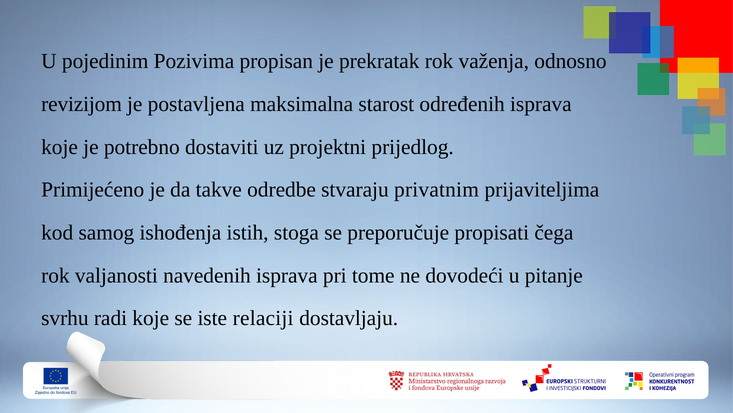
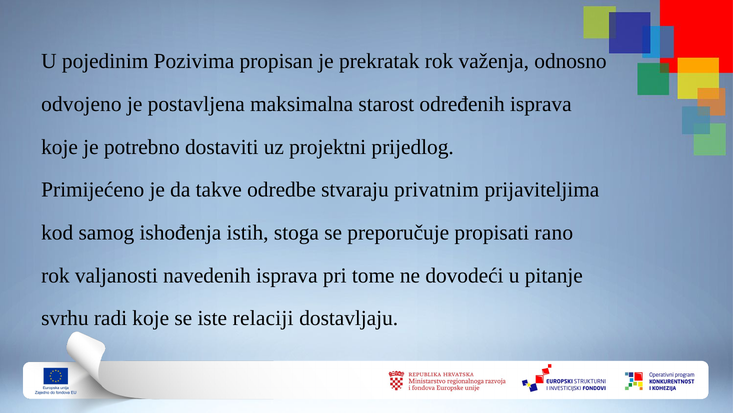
revizijom: revizijom -> odvojeno (81, 104)
čega: čega -> rano (554, 232)
